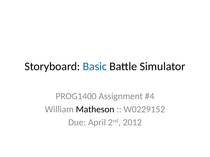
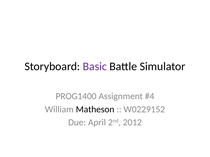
Basic colour: blue -> purple (95, 67)
